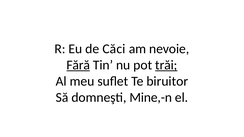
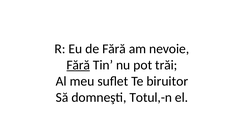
de Căci: Căci -> Fără (114, 49)
trăi underline: present -> none (166, 65)
Mine,-n: Mine,-n -> Totul,-n (151, 98)
